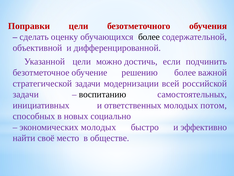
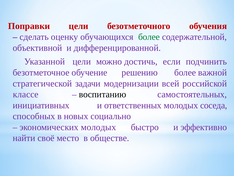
более colour: black -> green (149, 37)
задачи: задачи -> классе (26, 94)
потом: потом -> соседа (214, 105)
